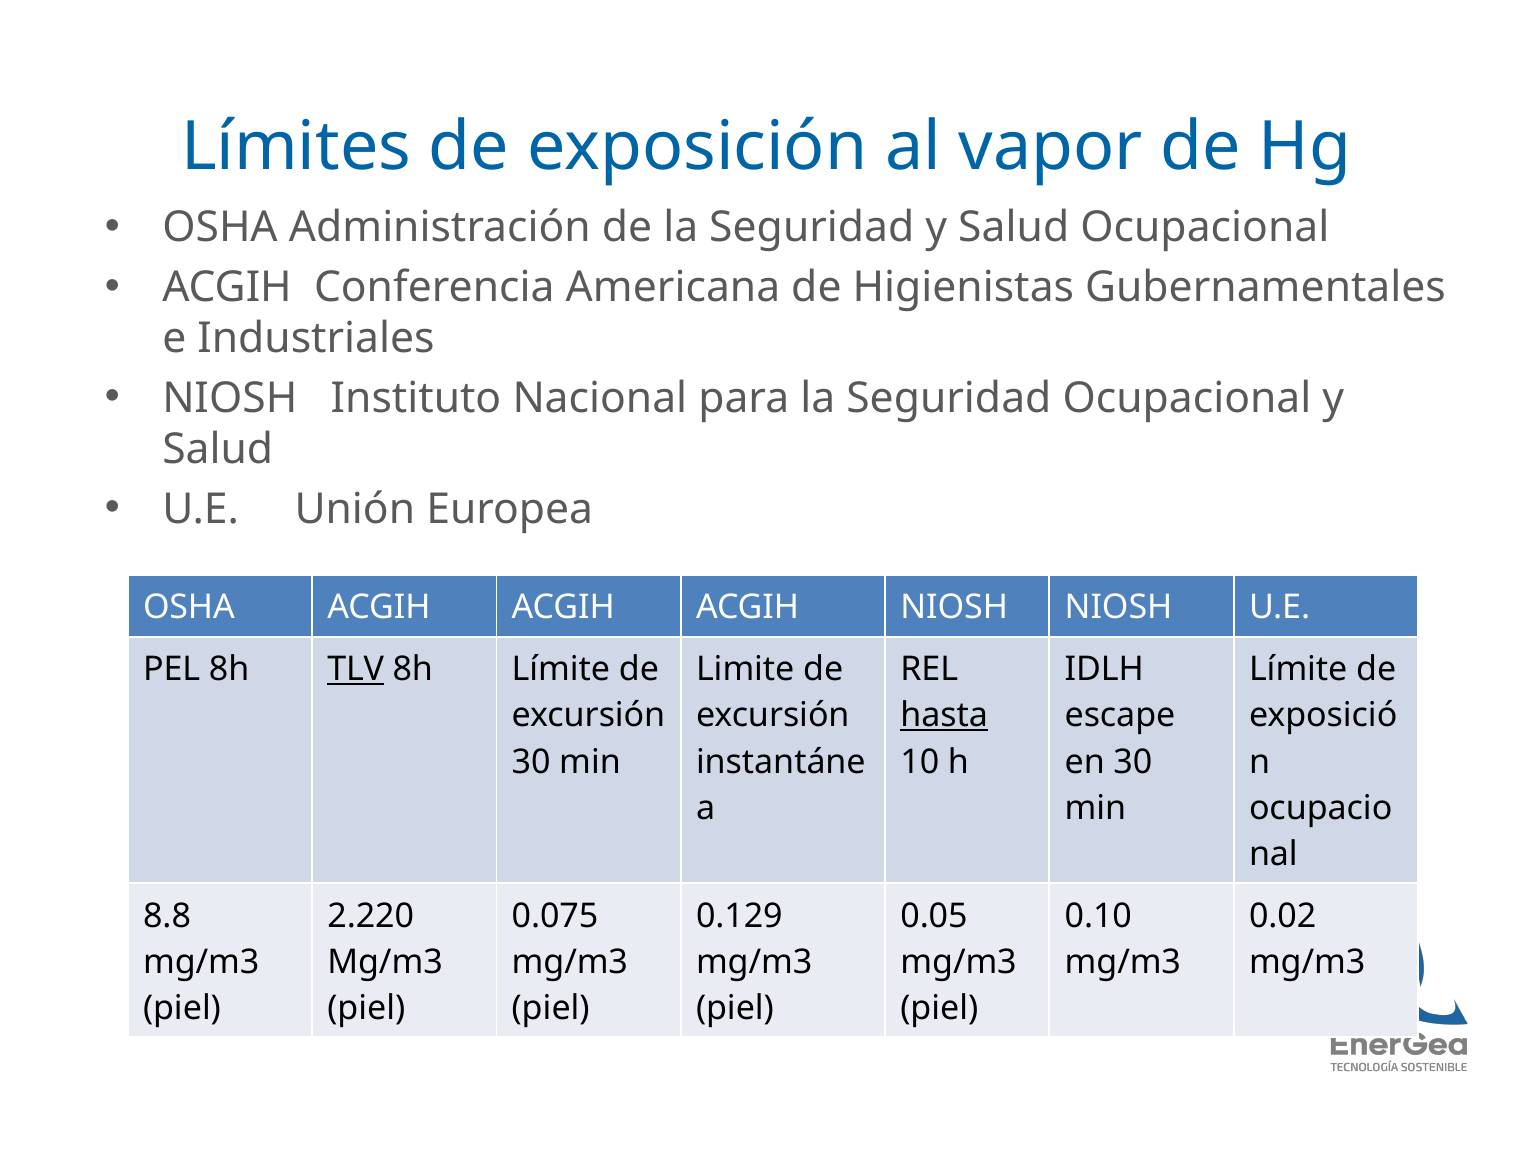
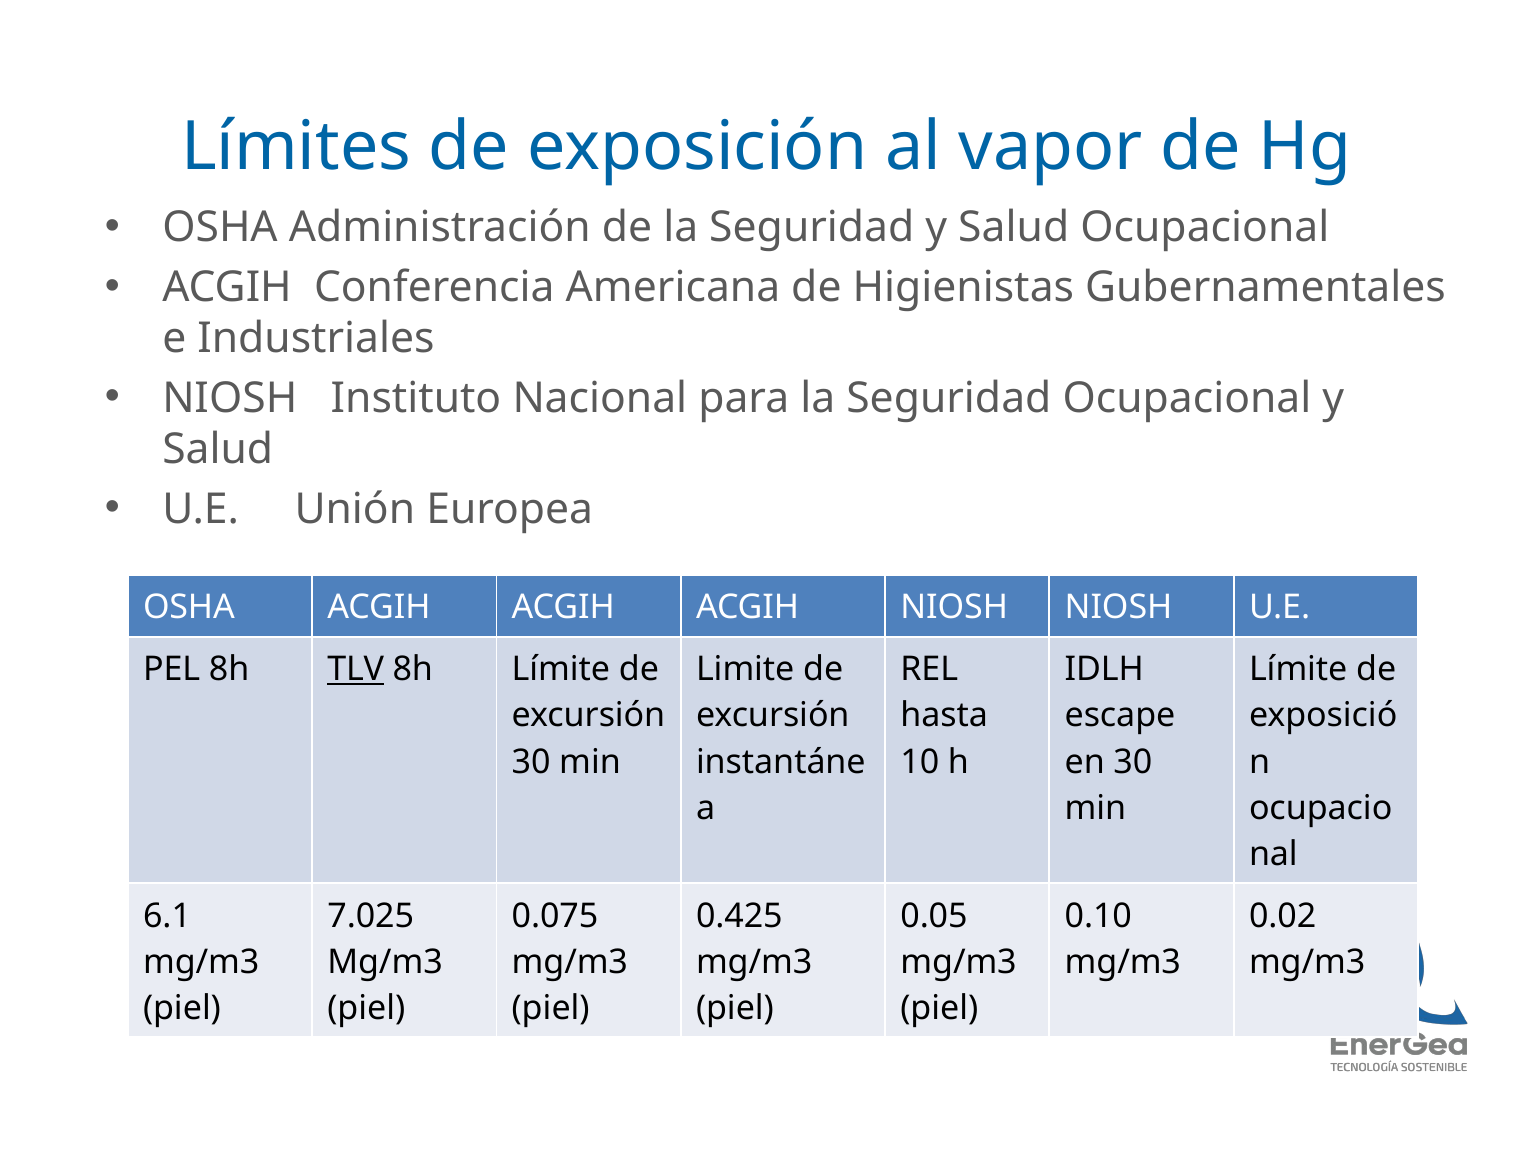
hasta underline: present -> none (944, 715)
8.8: 8.8 -> 6.1 (167, 916)
2.220: 2.220 -> 7.025 (371, 916)
0.129: 0.129 -> 0.425 (739, 916)
